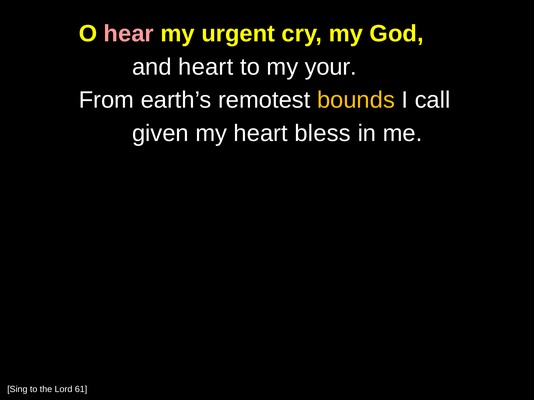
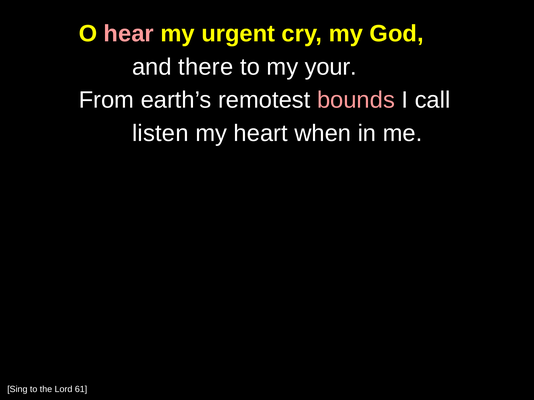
and heart: heart -> there (206, 67)
bounds colour: yellow -> pink (356, 100)
given: given -> listen (160, 133)
bless: bless -> when (323, 133)
